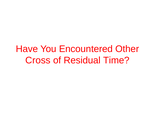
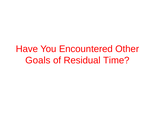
Cross: Cross -> Goals (38, 60)
